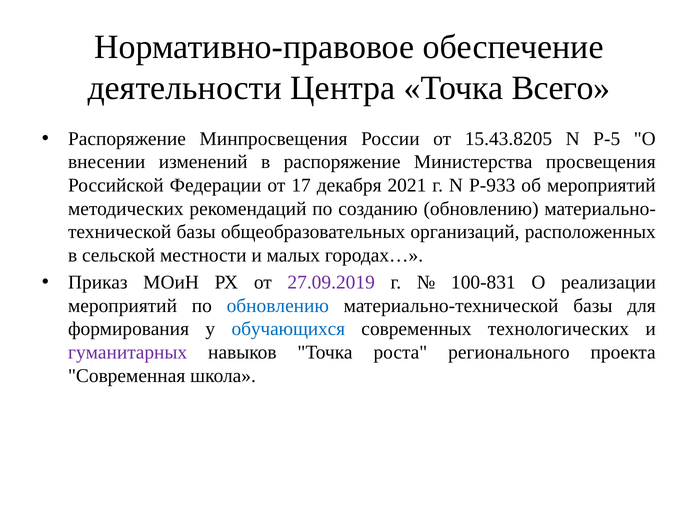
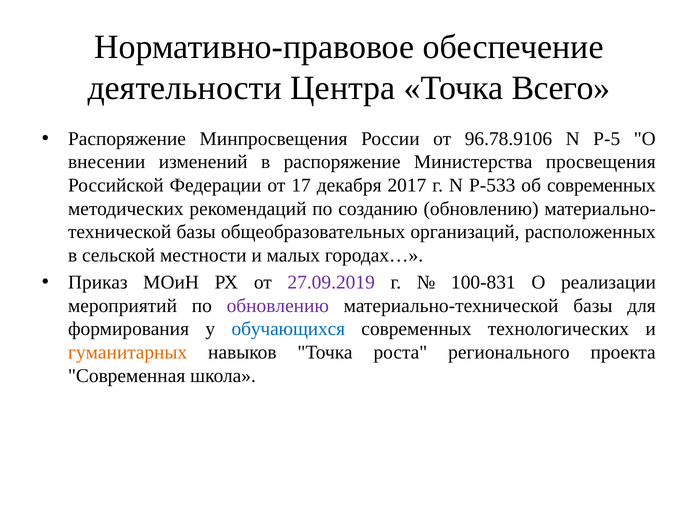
15.43.8205: 15.43.8205 -> 96.78.9106 (508, 139)
2021: 2021 -> 2017 (407, 185)
Р-933: Р-933 -> Р-533 (492, 185)
об мероприятий: мероприятий -> современных (601, 185)
обновлению colour: blue -> purple (278, 305)
гуманитарных colour: purple -> orange (128, 352)
